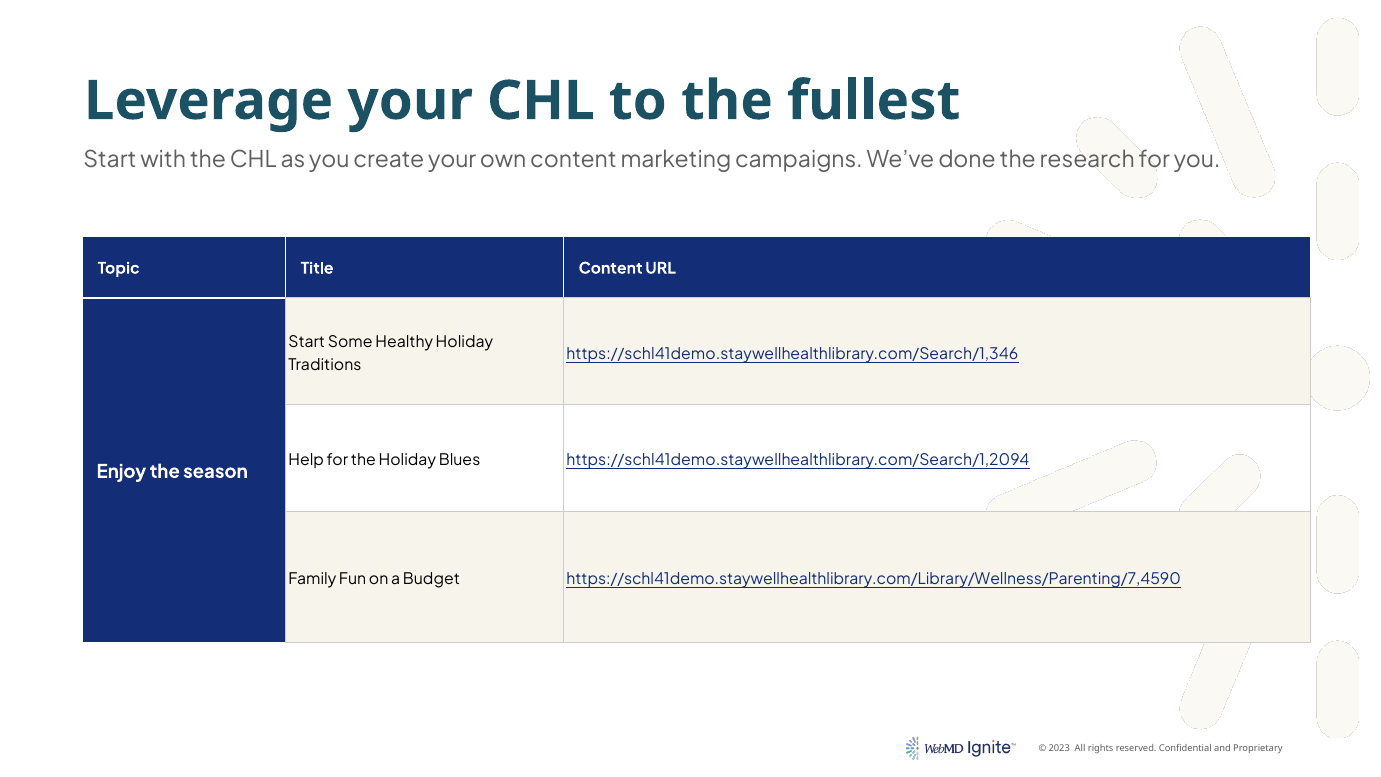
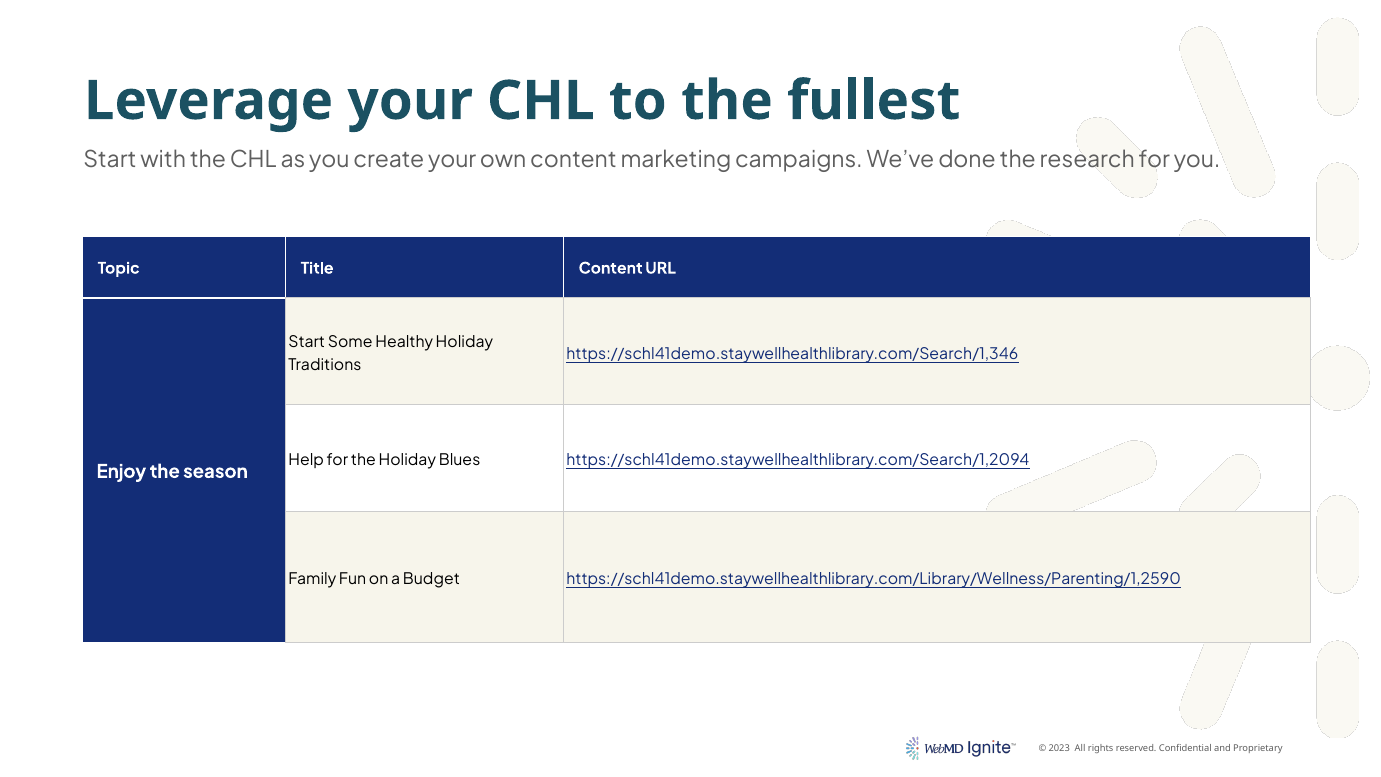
https://schl41demo.staywellhealthlibrary.com/Library/Wellness/Parenting/7,4590: https://schl41demo.staywellhealthlibrary.com/Library/Wellness/Parenting/7,4590 -> https://schl41demo.staywellhealthlibrary.com/Library/Wellness/Parenting/1,2590 (874, 579)
